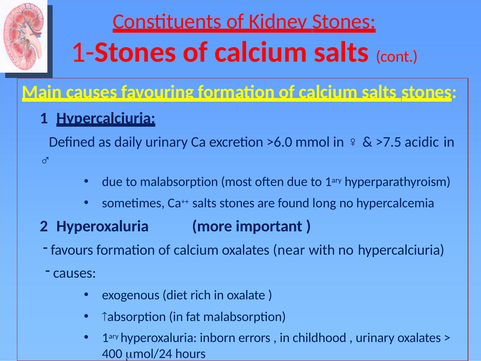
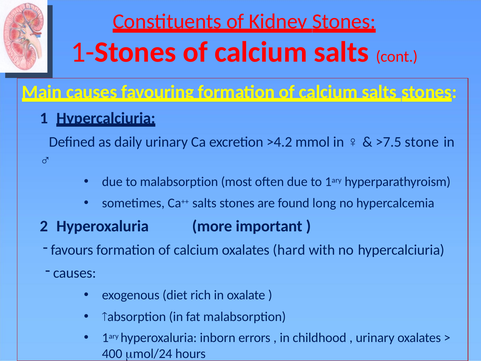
>6.0: >6.0 -> >4.2 (279, 142)
acidic: acidic -> stone (422, 142)
near: near -> hard (289, 250)
